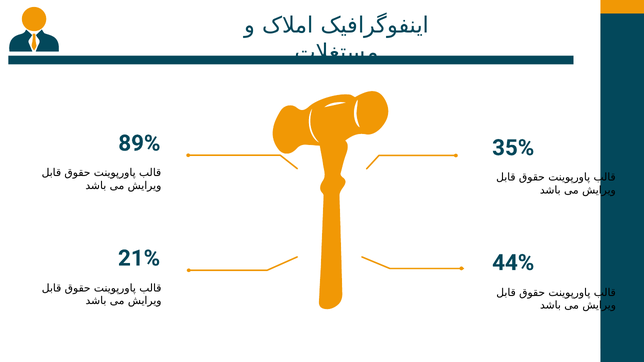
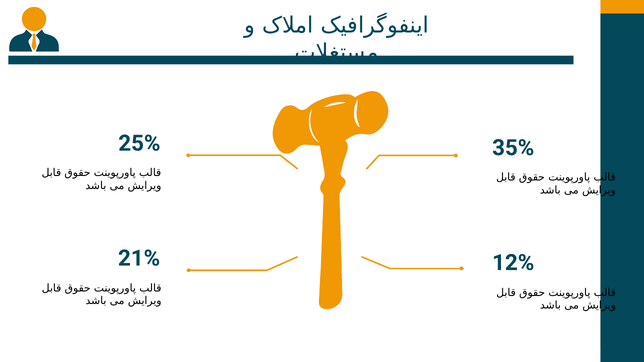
89%: 89% -> 25% (139, 143)
44%: 44% -> 12% (513, 263)
